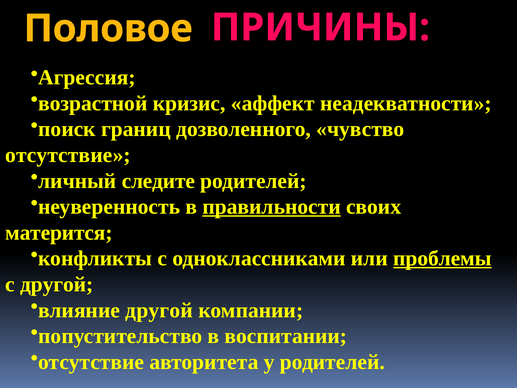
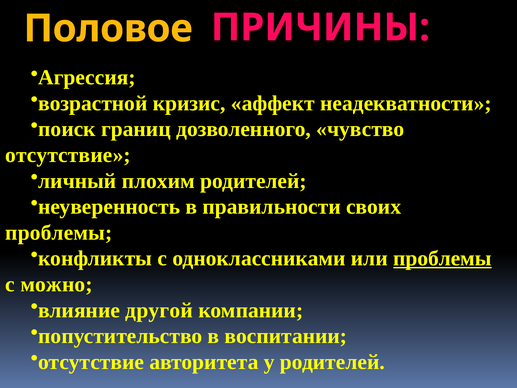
следите: следите -> плохим (158, 181)
правильности underline: present -> none (272, 207)
матерится: матерится -> проблемы (59, 233)
с другой: другой -> можно (57, 284)
